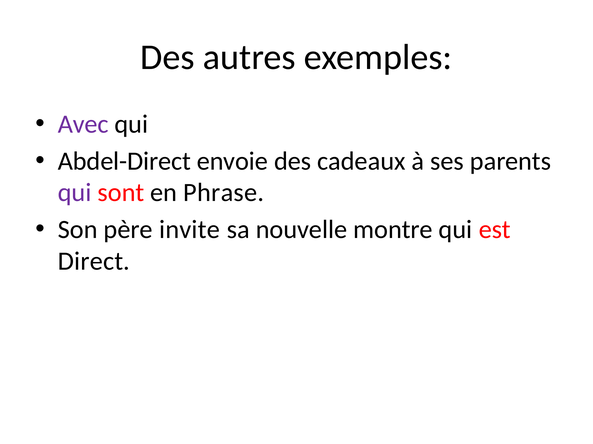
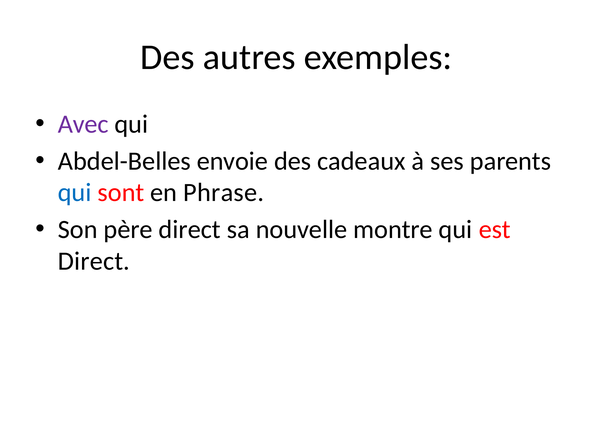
Abdel-Direct: Abdel-Direct -> Abdel-Belles (124, 161)
qui colour: purple -> blue (75, 193)
père invite: invite -> direct (190, 230)
